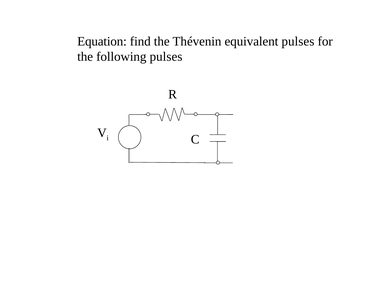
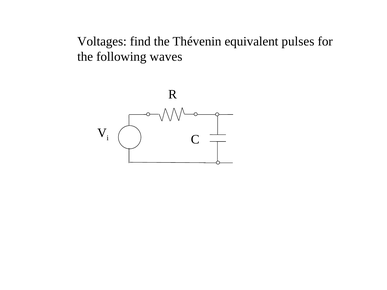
Equation: Equation -> Voltages (102, 41)
following pulses: pulses -> waves (166, 57)
